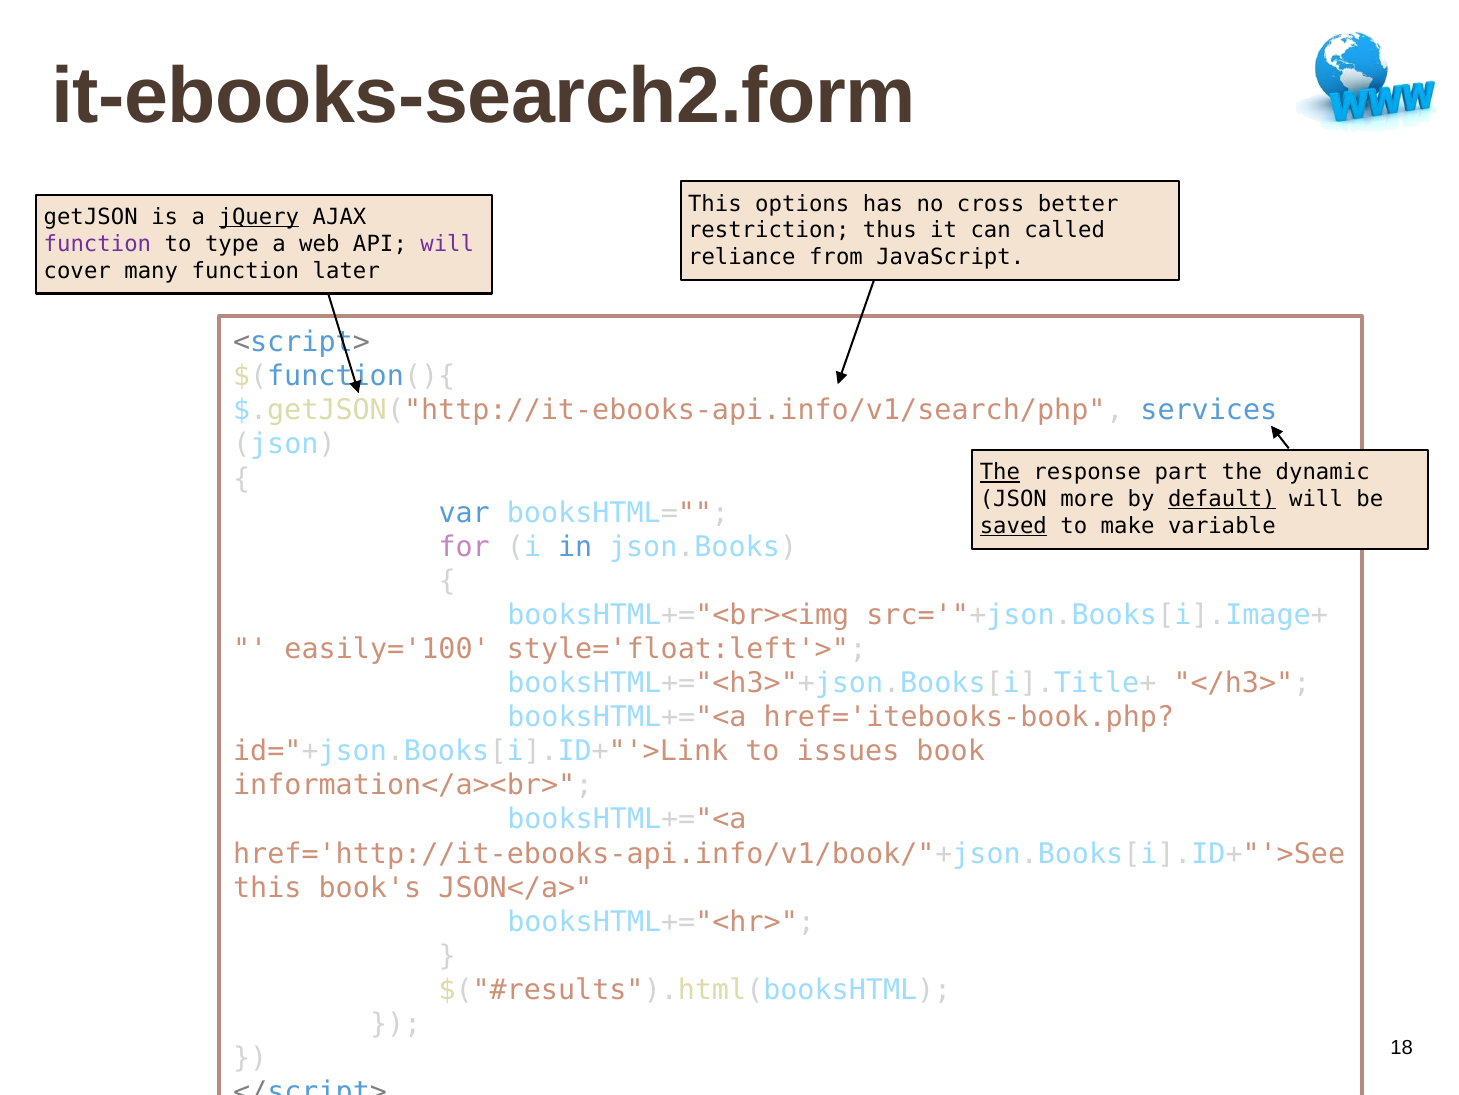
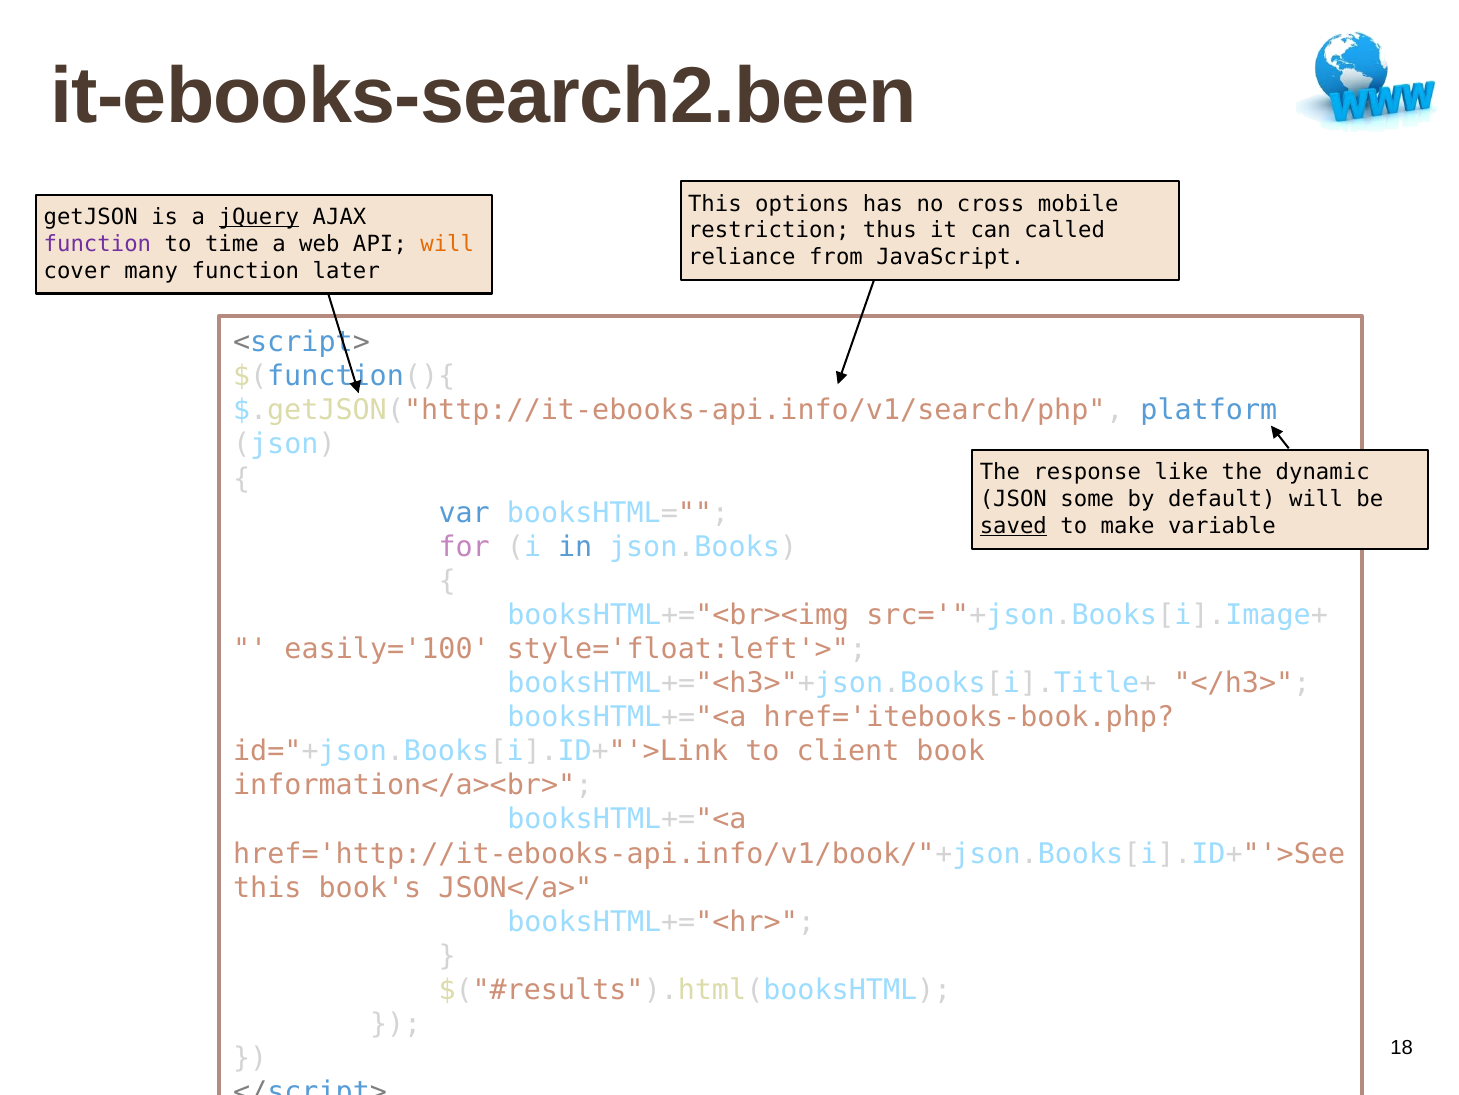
it-ebooks-search2.form: it-ebooks-search2.form -> it-ebooks-search2.been (484, 97)
better: better -> mobile (1078, 204)
type: type -> time (232, 244)
will colour: purple -> orange (447, 244)
services: services -> platform (1209, 410)
The underline: present -> none (1000, 472)
part: part -> like (1182, 472)
more: more -> some (1087, 499)
default underline: present -> none (1222, 499)
issues: issues -> client (848, 751)
